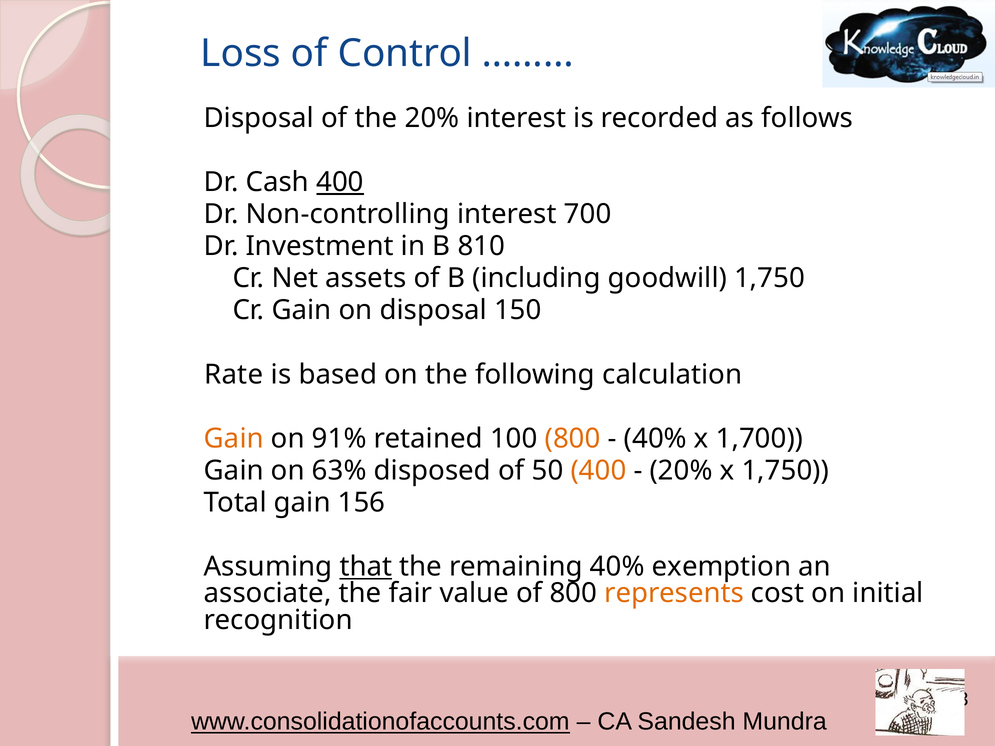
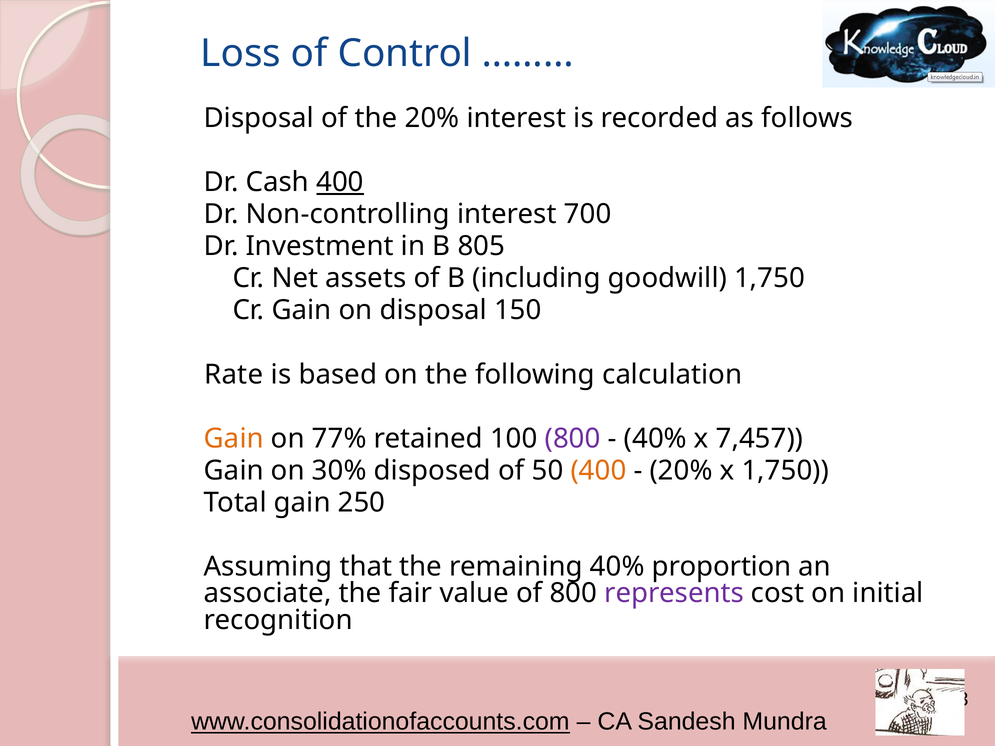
810: 810 -> 805 (481, 246)
91%: 91% -> 77% (339, 439)
800 colour: orange -> purple (573, 439)
1,700: 1,700 -> 7,457 (760, 439)
63%: 63% -> 30% (339, 471)
156: 156 -> 250 (362, 503)
that underline: present -> none (366, 567)
exemption: exemption -> proportion (722, 567)
represents colour: orange -> purple (674, 594)
